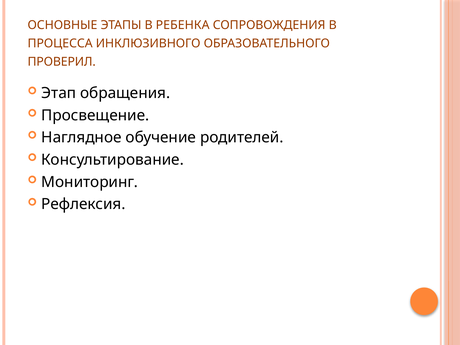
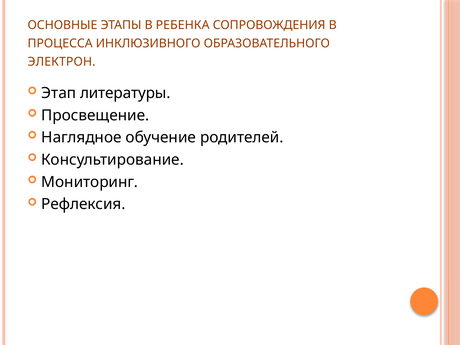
ПРОВЕРИЛ: ПРОВЕРИЛ -> ЭЛЕКТРОН (62, 62)
обращения: обращения -> литературы (125, 93)
